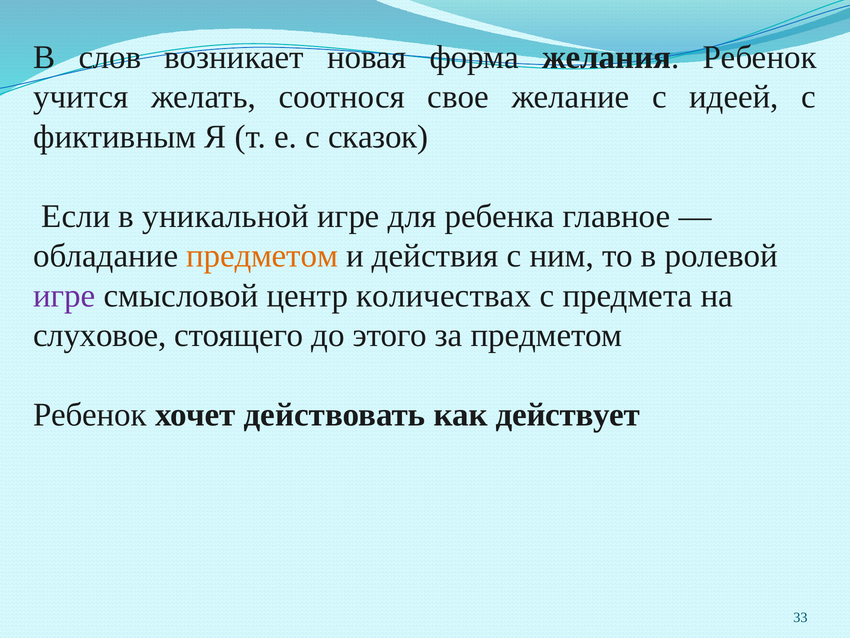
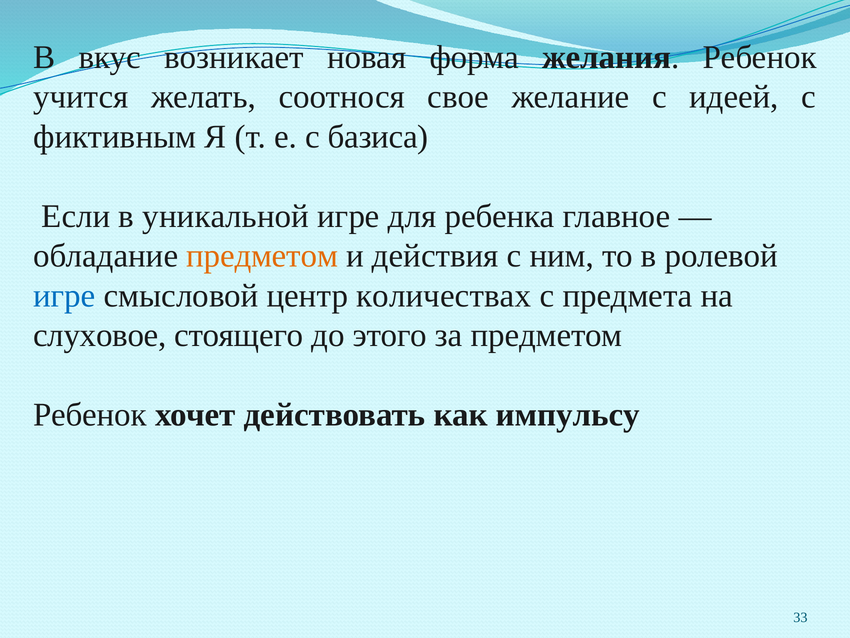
слов: слов -> вкус (110, 57)
сказок: сказок -> базиса (378, 137)
игре colour: purple -> blue (64, 295)
действует: действует -> импульсу (568, 414)
